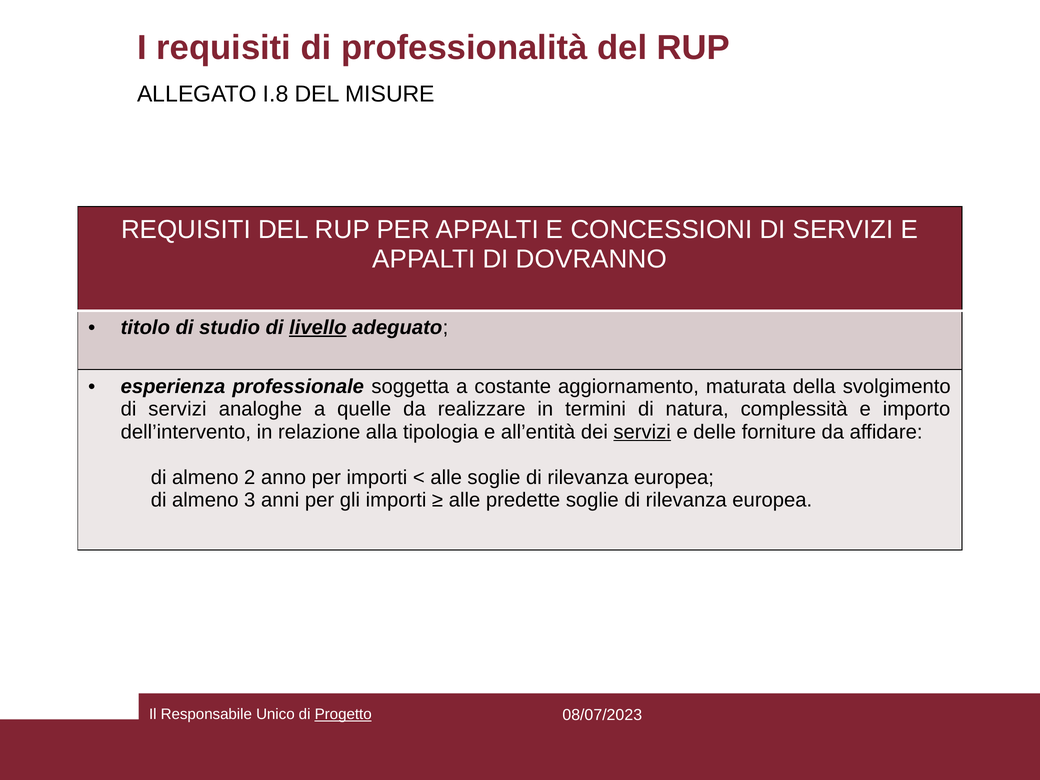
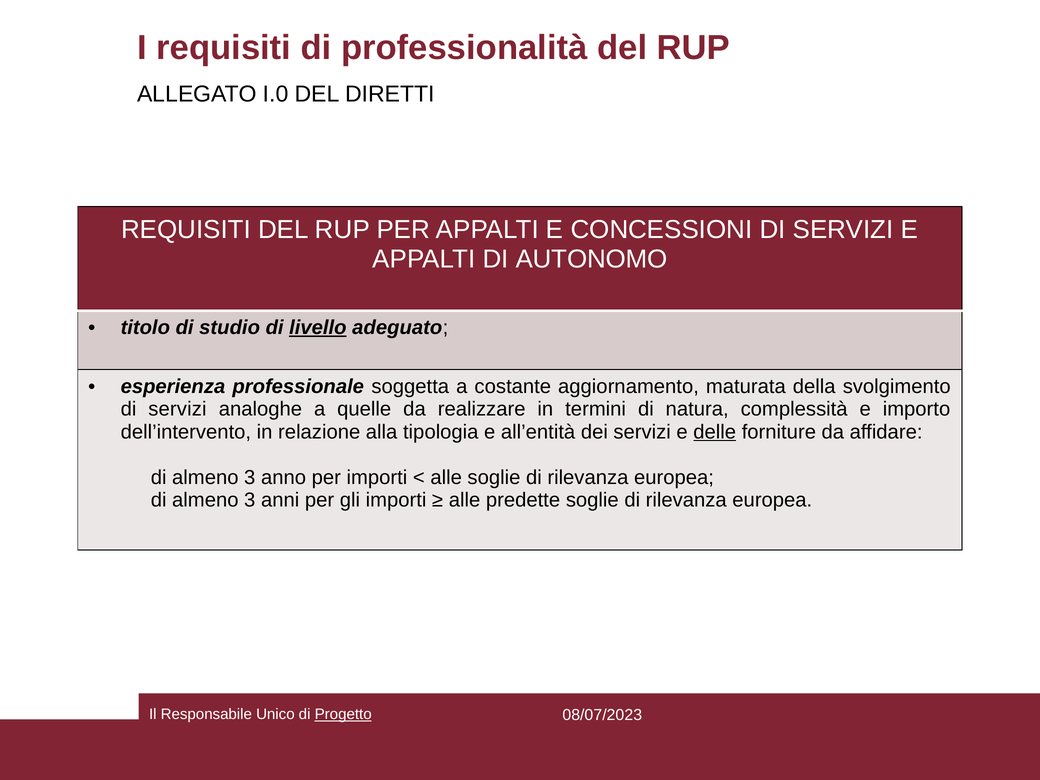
I.8: I.8 -> I.0 (276, 94)
MISURE: MISURE -> DIRETTI (390, 94)
DOVRANNO: DOVRANNO -> AUTONOMO (592, 259)
servizi underline: present -> none (642, 432)
delle underline: none -> present (715, 432)
2: 2 -> 3 (250, 477)
